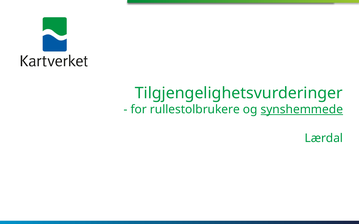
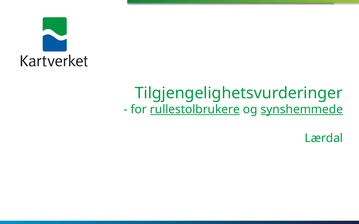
rullestolbrukere underline: none -> present (195, 110)
